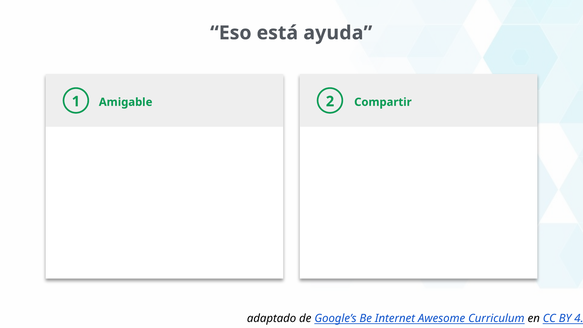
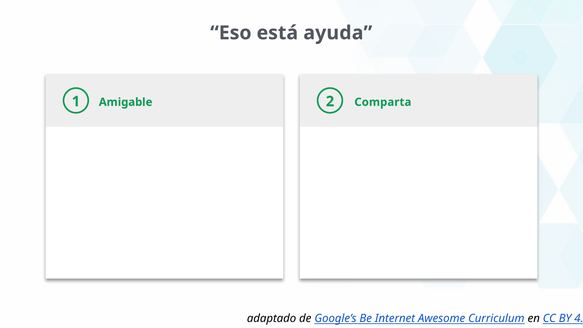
Compartir: Compartir -> Comparta (383, 102)
